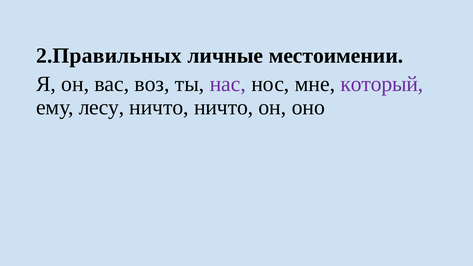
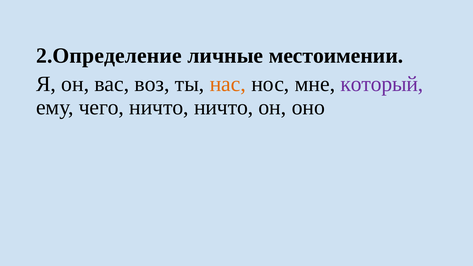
2.Правильных: 2.Правильных -> 2.Определение (109, 56)
нас colour: purple -> orange (228, 84)
лесу: лесу -> чего (101, 107)
